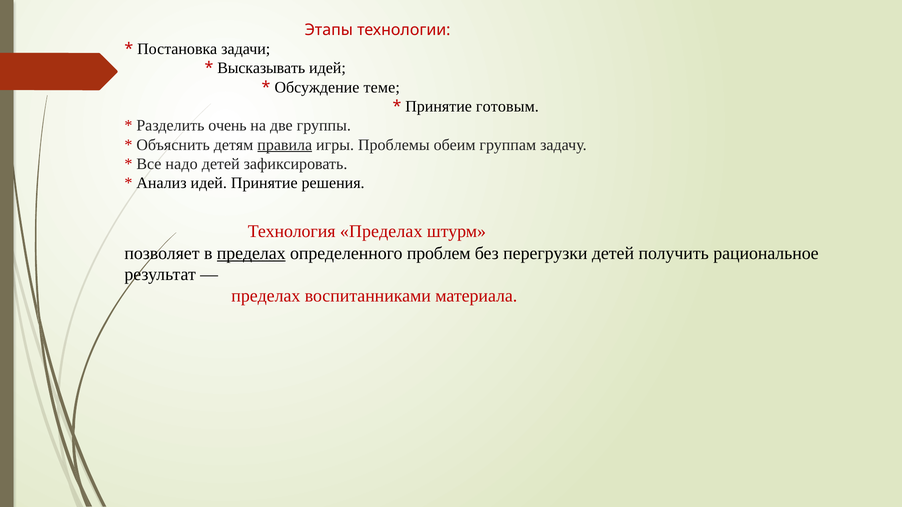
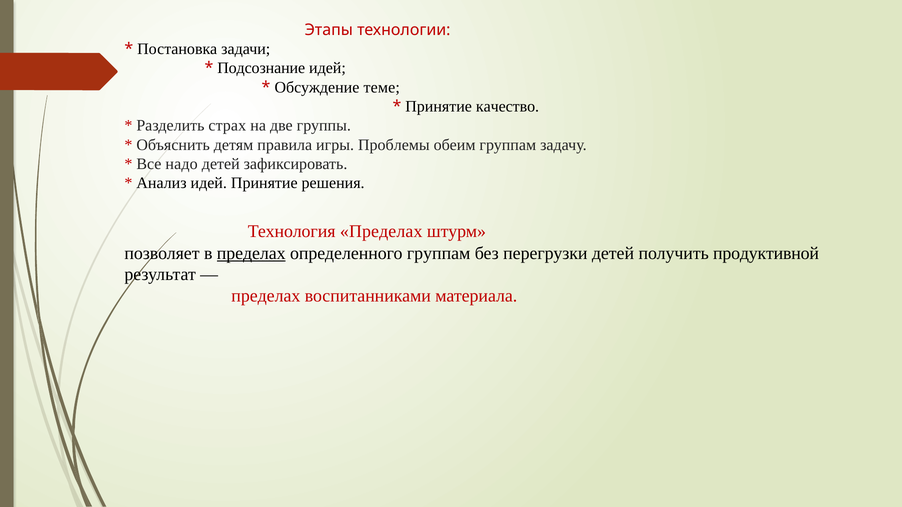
Высказывать: Высказывать -> Подсознание (261, 68)
готовым: готовым -> качество (508, 107)
очень: очень -> страх (227, 126)
правила underline: present -> none (285, 145)
определенного проблем: проблем -> группам (439, 253)
рациональное: рациональное -> продуктивной (766, 253)
